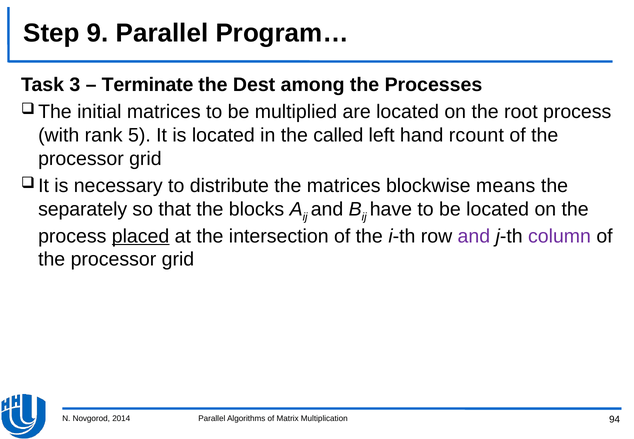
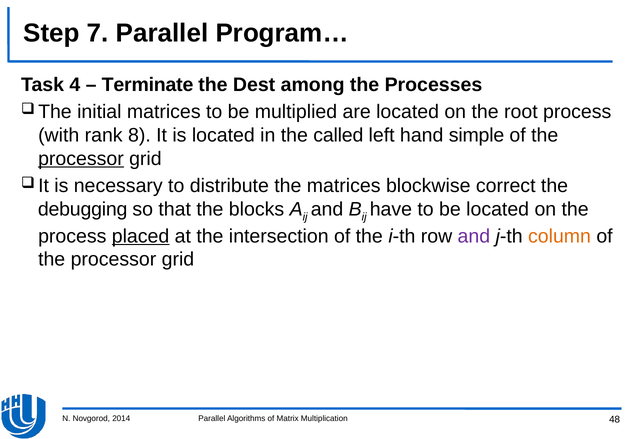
9: 9 -> 7 (98, 33)
3: 3 -> 4 (75, 85)
5: 5 -> 8 (139, 135)
rcount: rcount -> simple (477, 135)
processor underline: none -> present (81, 159)
means: means -> correct (506, 186)
separately: separately -> debugging (83, 209)
column colour: purple -> orange (560, 236)
94: 94 -> 48 (615, 420)
